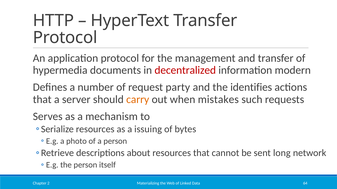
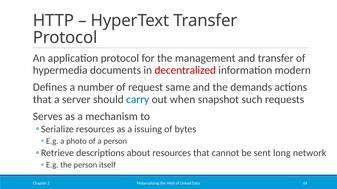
party: party -> same (178, 87)
identifies: identifies -> demands (251, 87)
carry colour: orange -> blue (138, 100)
mistakes: mistakes -> snapshot (218, 100)
